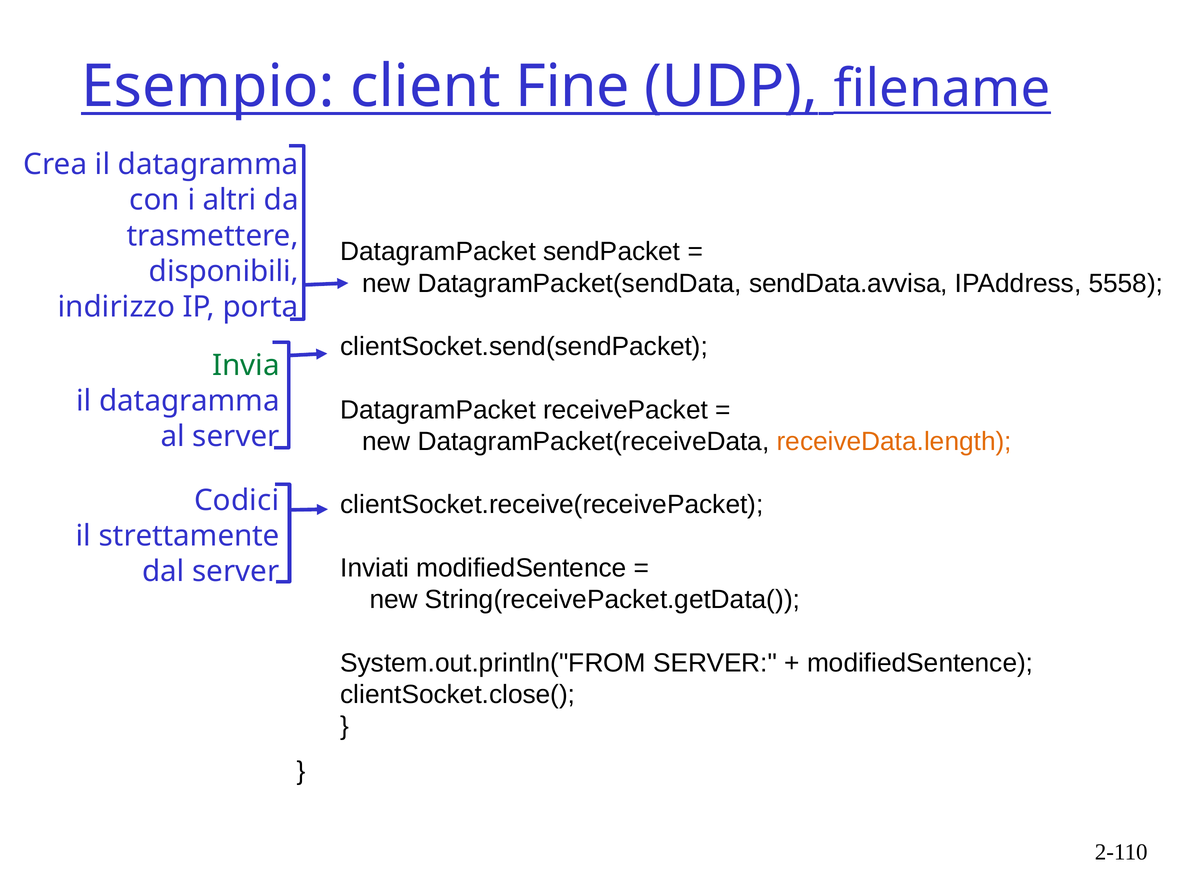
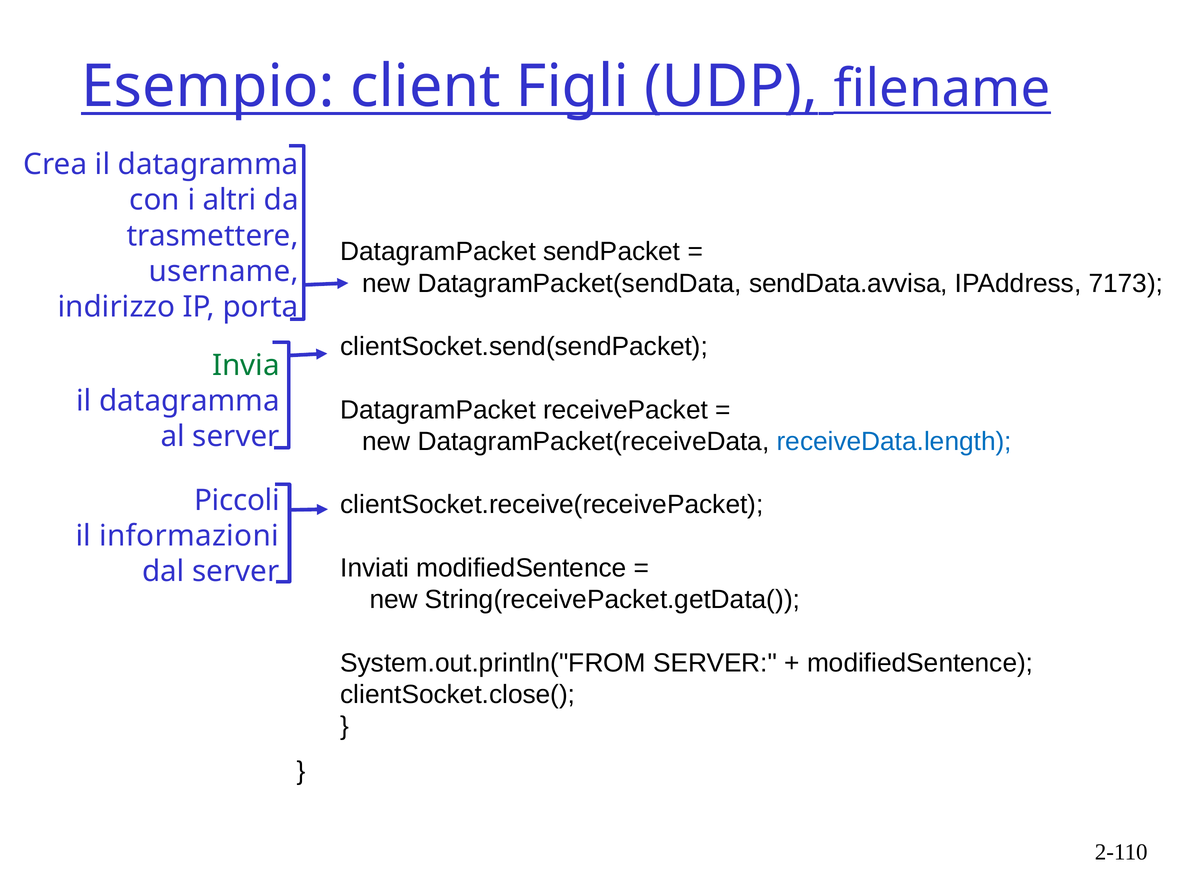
Fine: Fine -> Figli (572, 86)
disponibili: disponibili -> username (224, 271)
5558: 5558 -> 7173 (1126, 283)
receiveData.length colour: orange -> blue (894, 441)
Codici: Codici -> Piccoli (237, 500)
strettamente: strettamente -> informazioni (189, 536)
